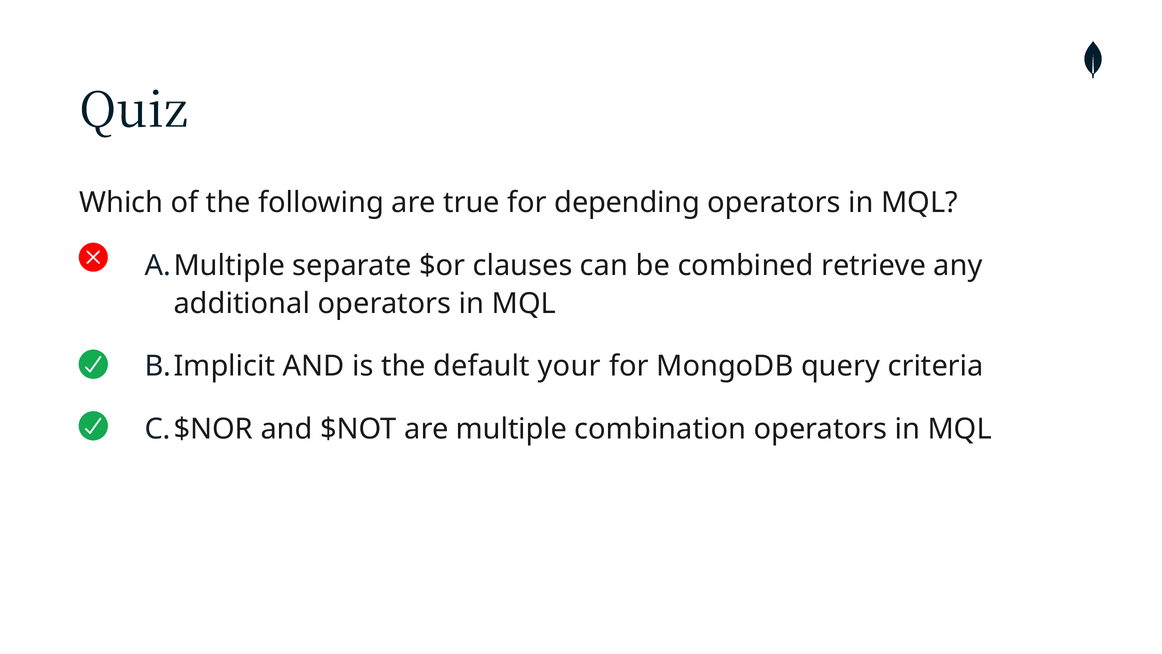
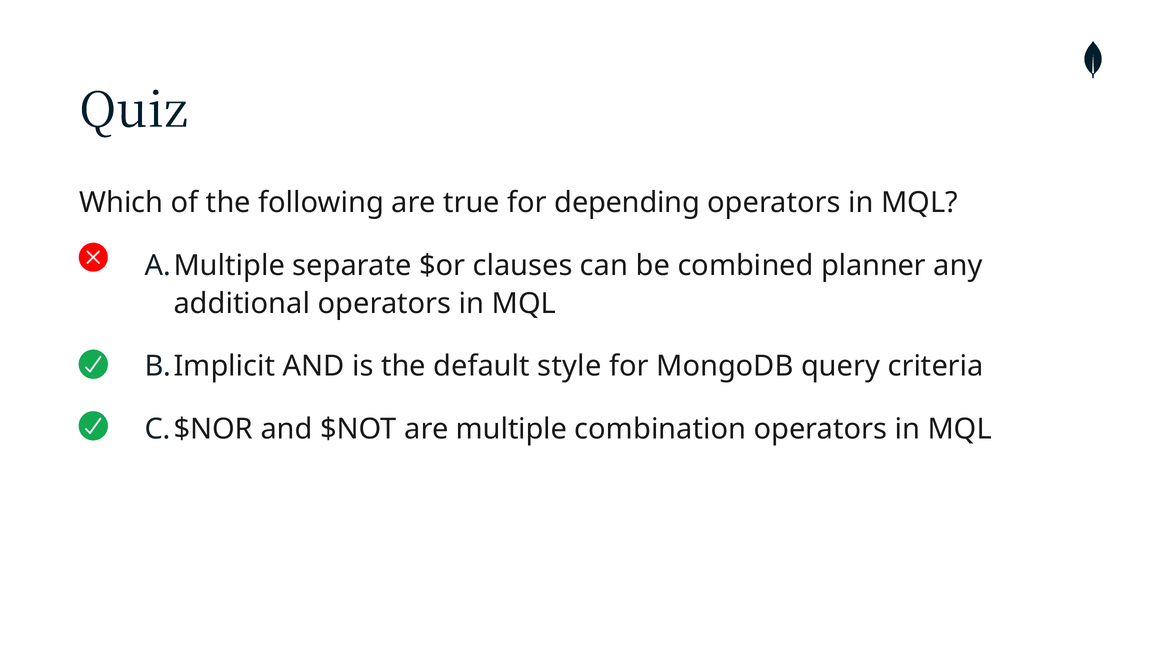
retrieve: retrieve -> planner (874, 265)
your: your -> style (569, 366)
